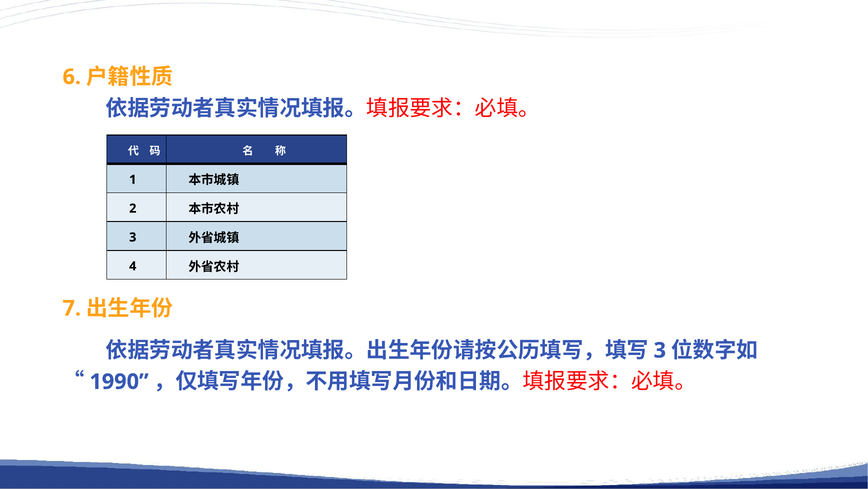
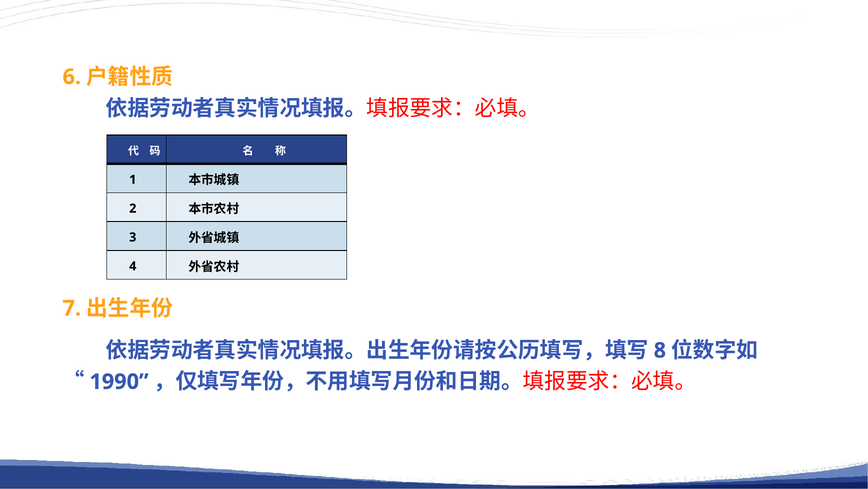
3: 3 -> 8 (660, 350)
